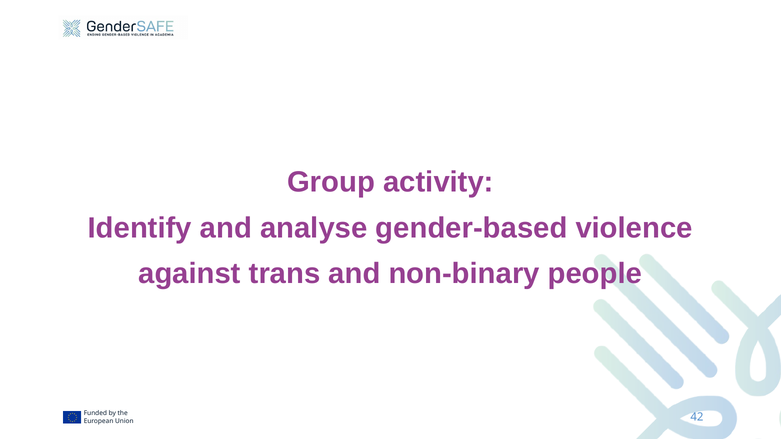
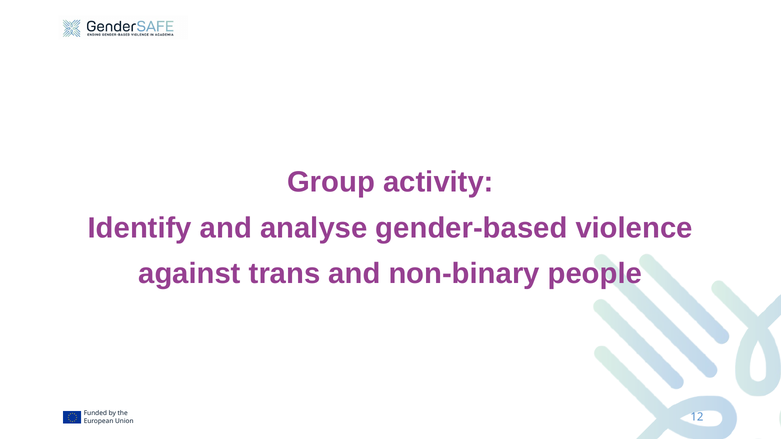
42: 42 -> 12 (697, 417)
